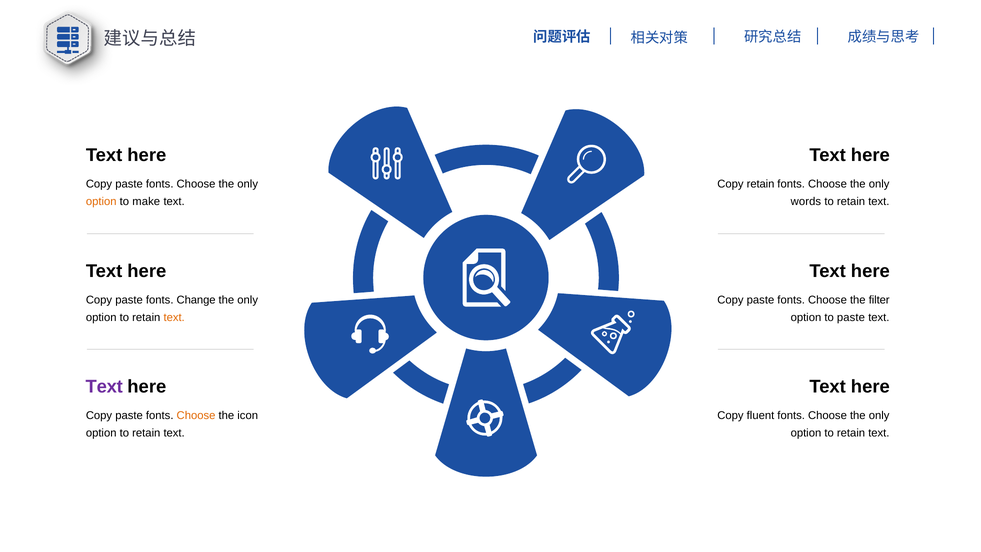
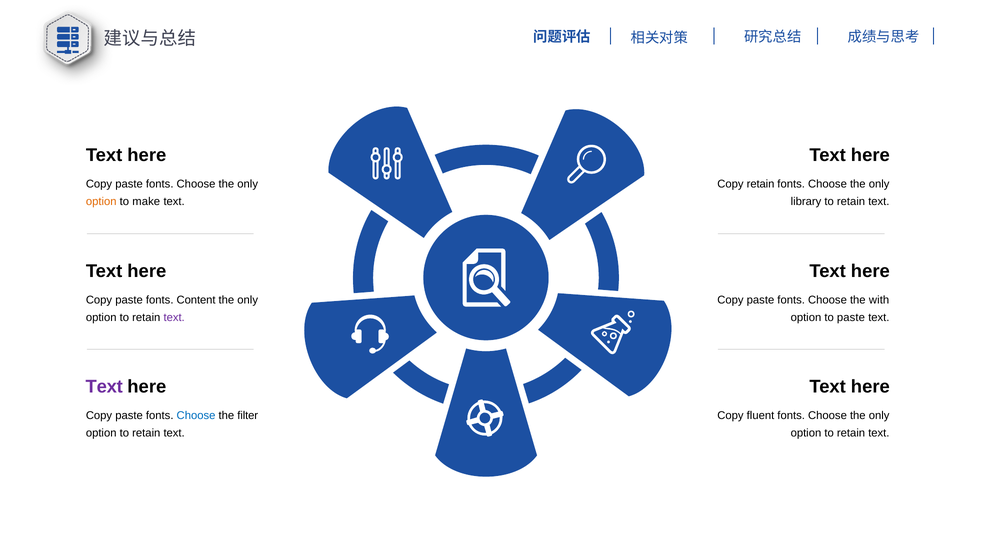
words: words -> library (806, 202)
Change: Change -> Content (196, 300)
filter: filter -> with (879, 300)
text colour: orange -> purple (174, 317)
Choose colour: orange -> blue (196, 416)
icon: icon -> filter (248, 416)
